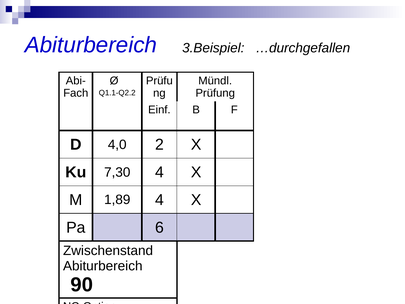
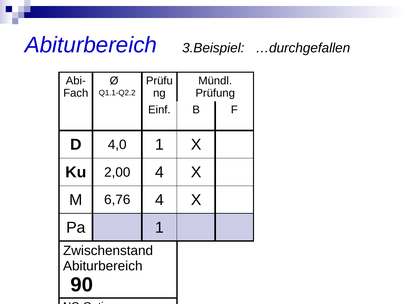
4,0 2: 2 -> 1 (159, 145)
7,30: 7,30 -> 2,00 (117, 172)
1,89: 1,89 -> 6,76 (117, 200)
Pa 6: 6 -> 1 (159, 227)
